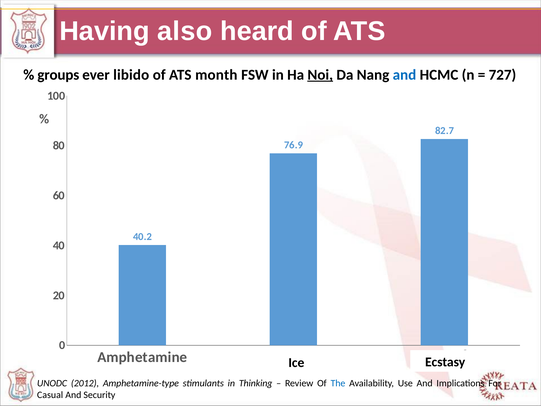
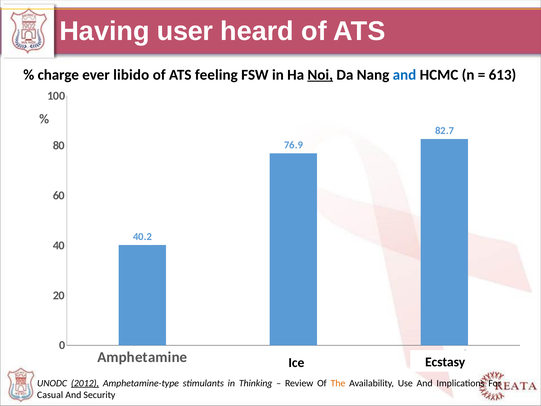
also: also -> user (185, 31)
groups: groups -> charge (58, 75)
month: month -> feeling (216, 75)
727: 727 -> 613 (502, 75)
2012 underline: none -> present (85, 383)
The colour: blue -> orange (338, 383)
